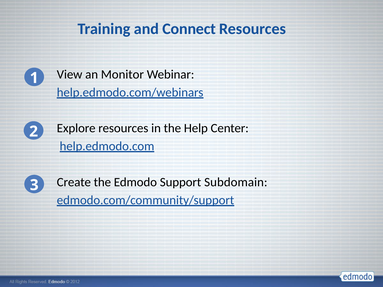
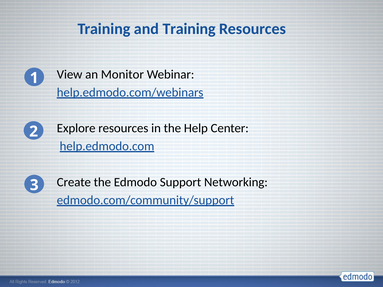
and Connect: Connect -> Training (189, 29)
Subdomain: Subdomain -> Networking (236, 182)
